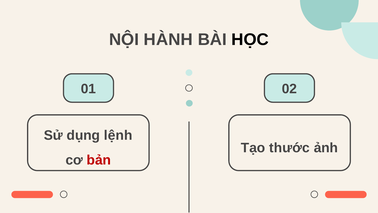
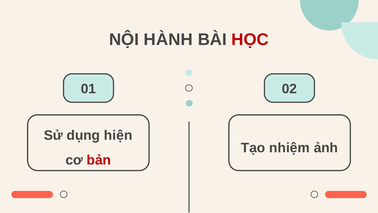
HỌC colour: black -> red (250, 40)
lệnh: lệnh -> hiện (118, 135)
thước: thước -> nhiệm (289, 148)
